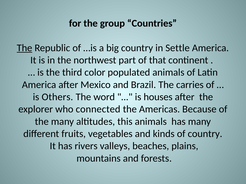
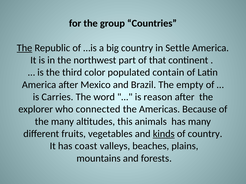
populated animals: animals -> contain (168, 73)
carries: carries -> empty (190, 85)
Others: Others -> Carries (57, 97)
houses: houses -> reason (158, 97)
kinds underline: none -> present (164, 134)
rivers: rivers -> coast (86, 146)
